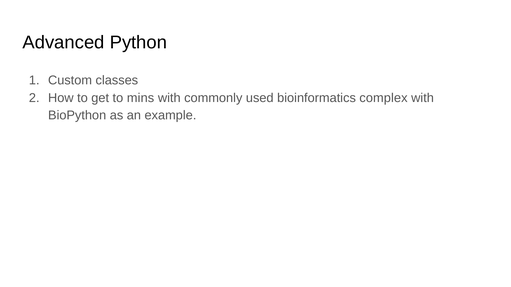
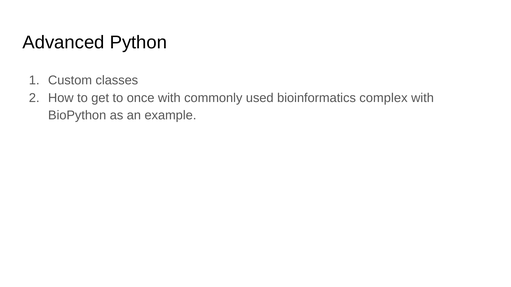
mins: mins -> once (141, 98)
